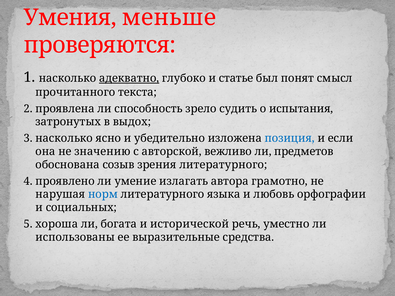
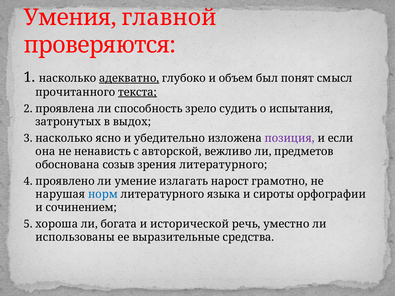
меньше: меньше -> главной (169, 17)
статье: статье -> объем (236, 78)
текста underline: none -> present (137, 92)
позиция colour: blue -> purple (290, 138)
значению: значению -> ненависть (102, 152)
автора: автора -> нарост (230, 181)
любовь: любовь -> сироты (274, 194)
социальных: социальных -> сочинением (81, 208)
